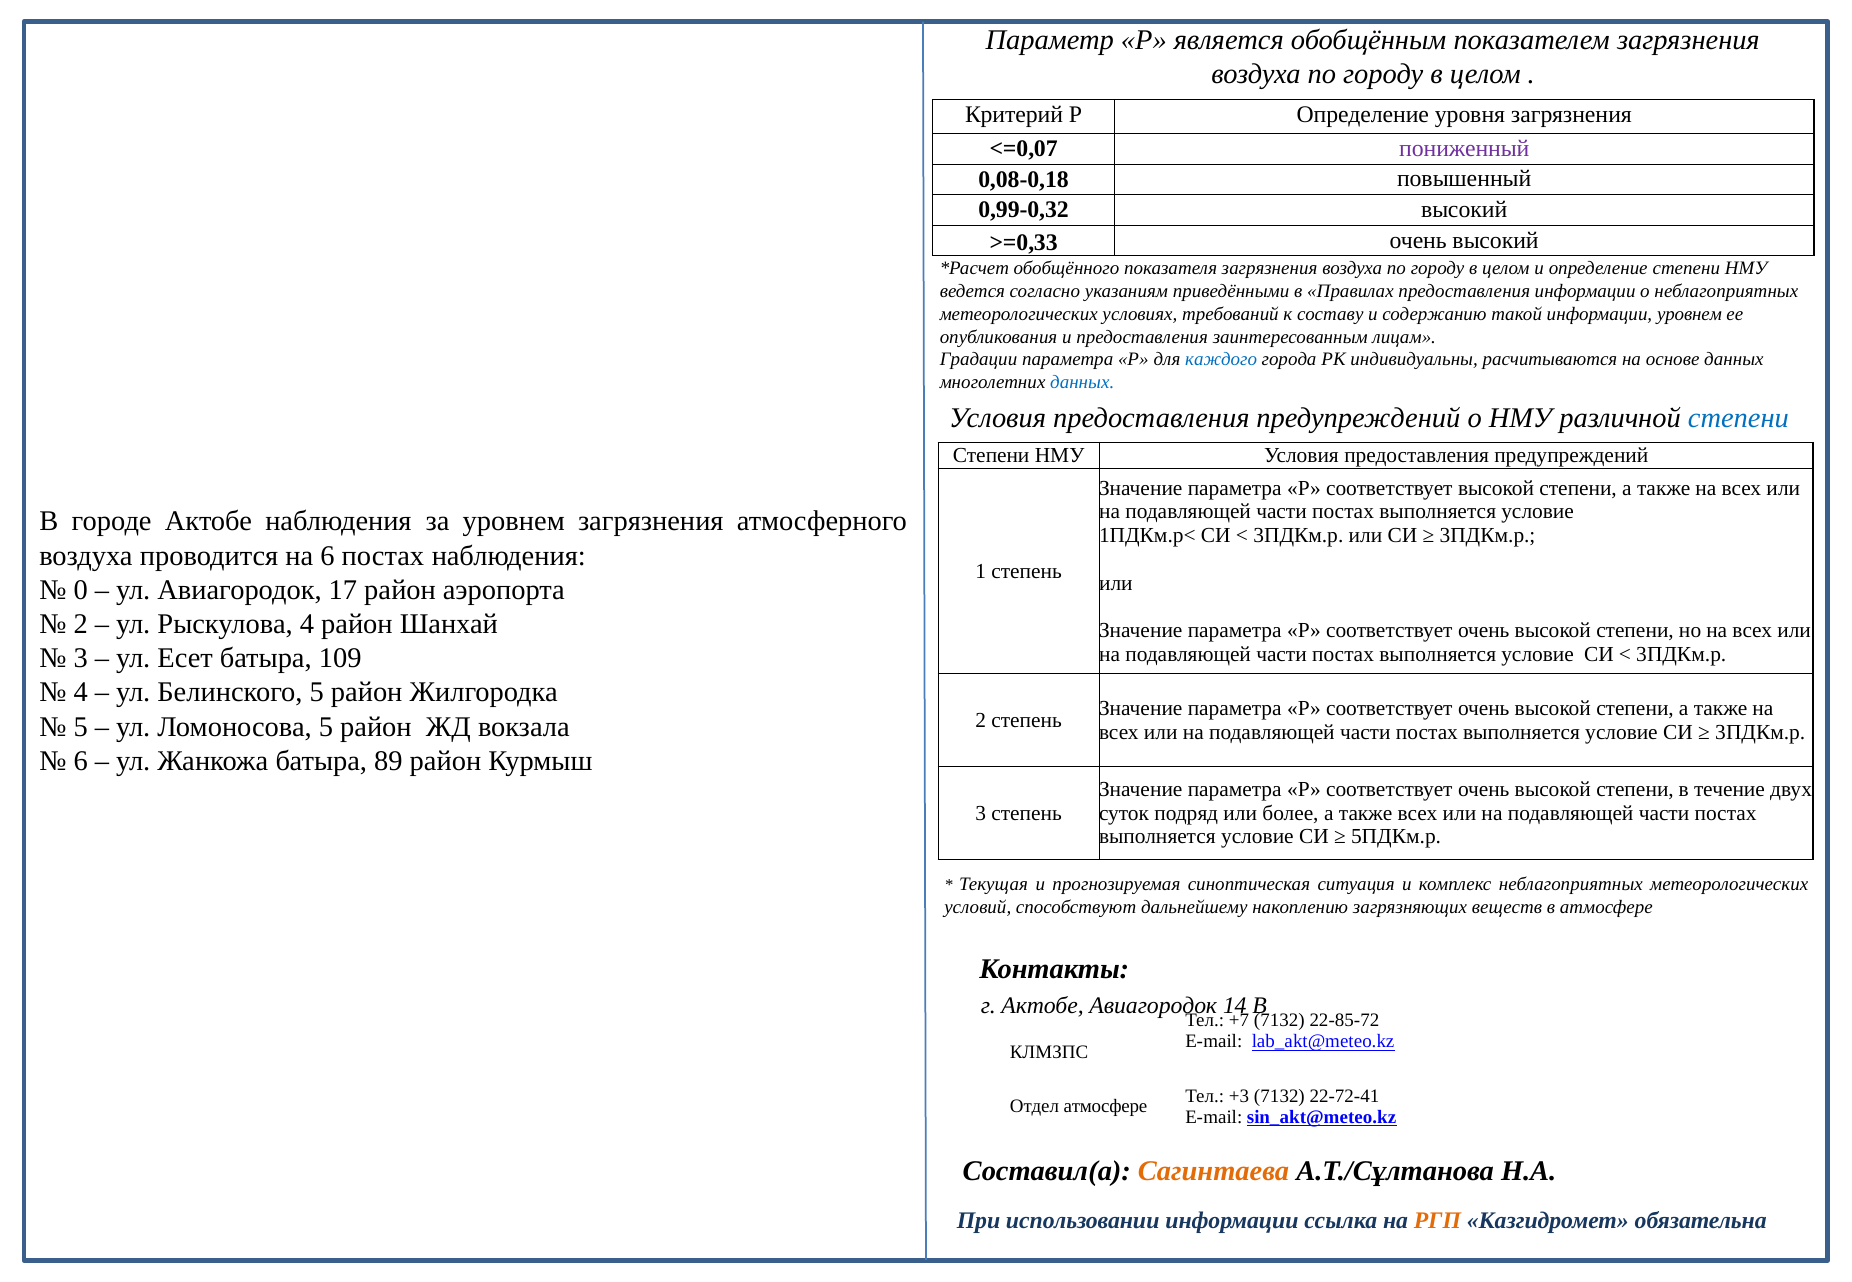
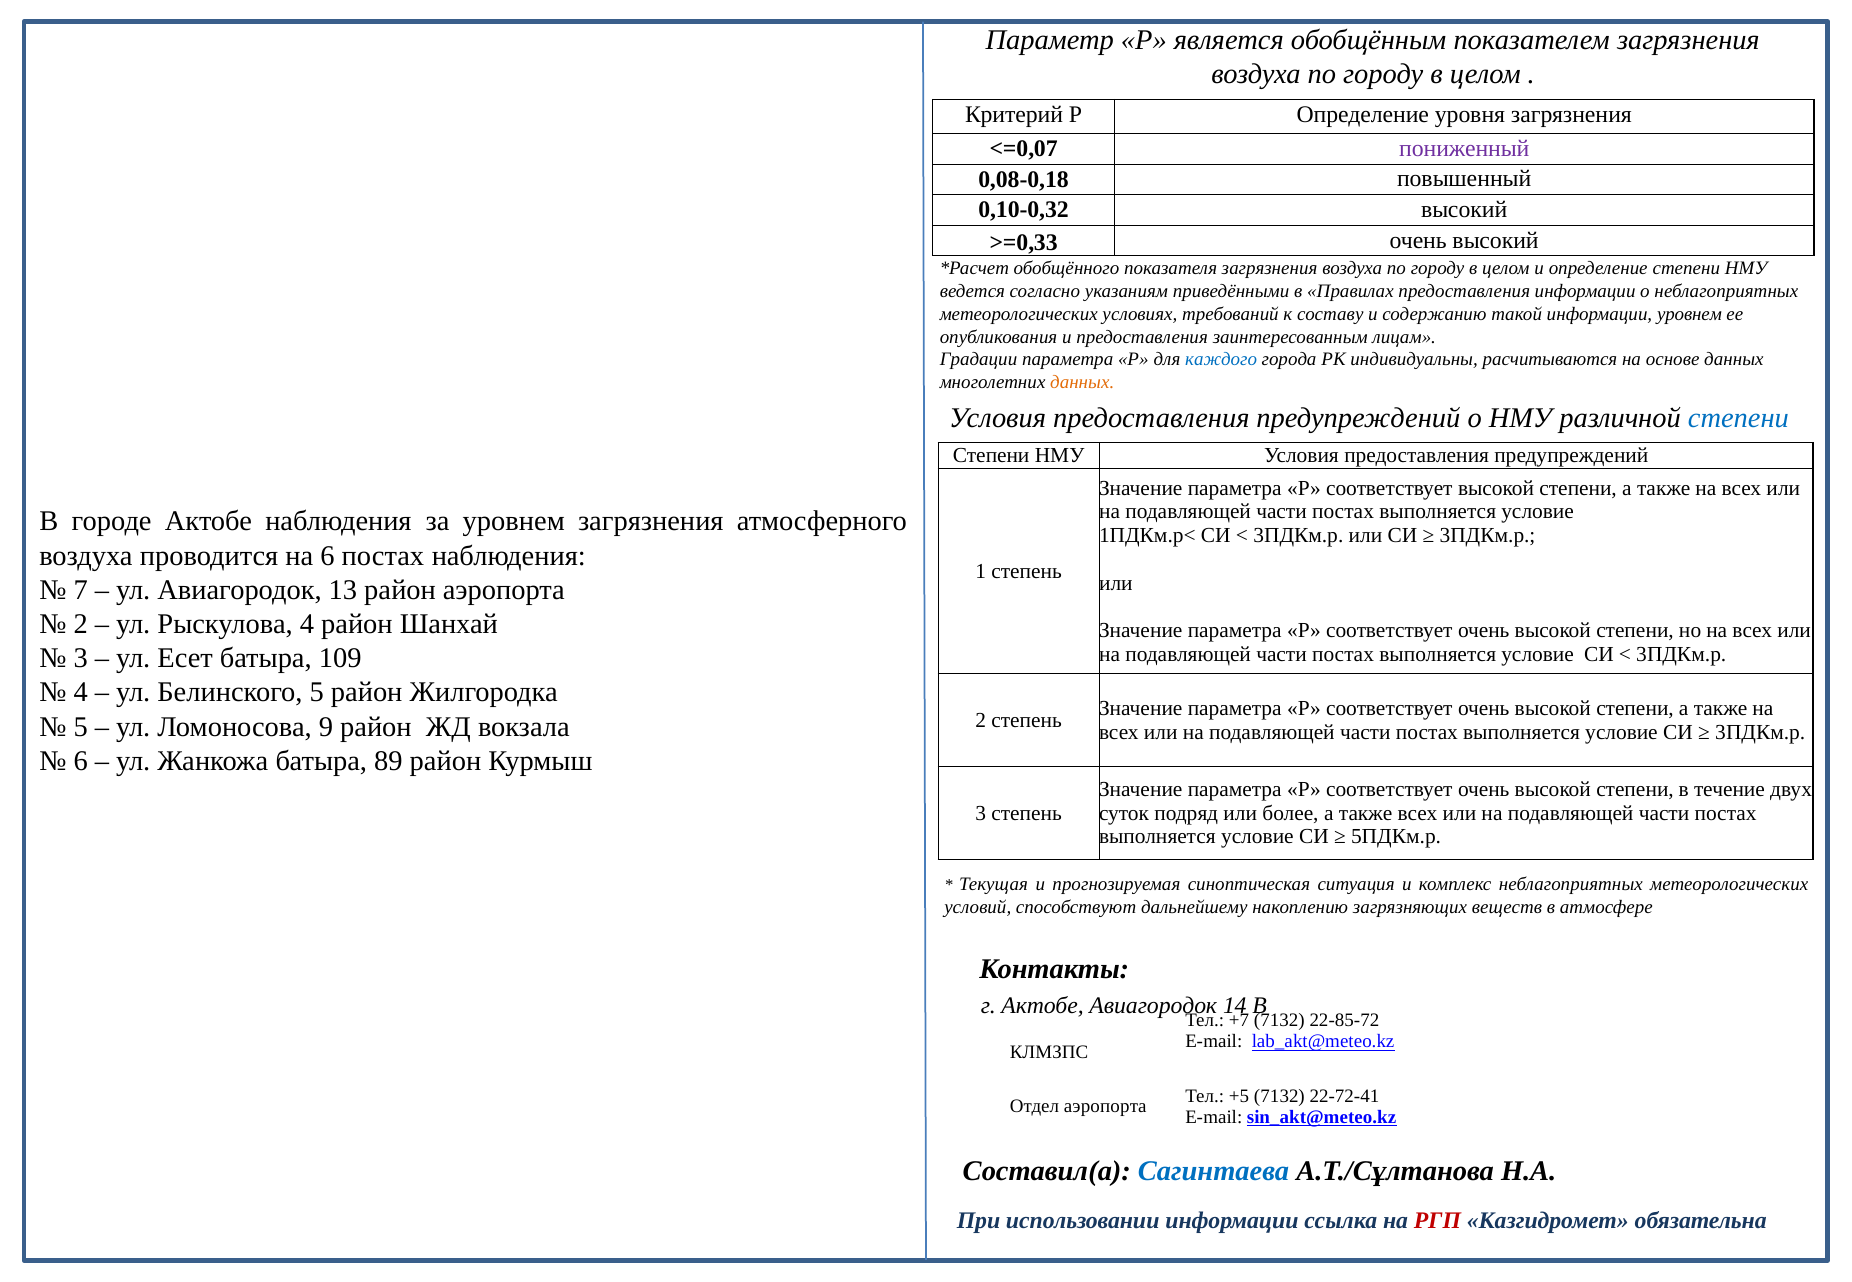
0,99-0,32: 0,99-0,32 -> 0,10-0,32 (1024, 210)
данных colour: blue -> orange (1082, 382)
0: 0 -> 7 (81, 590)
17: 17 -> 13 (343, 590)
Ломоносова 5: 5 -> 9 (326, 727)
+3: +3 -> +5 (1239, 1096)
Отдел атмосфере: атмосфере -> аэропорта (1105, 1107)
Сагинтаева colour: orange -> blue (1214, 1171)
РГП colour: orange -> red (1437, 1221)
